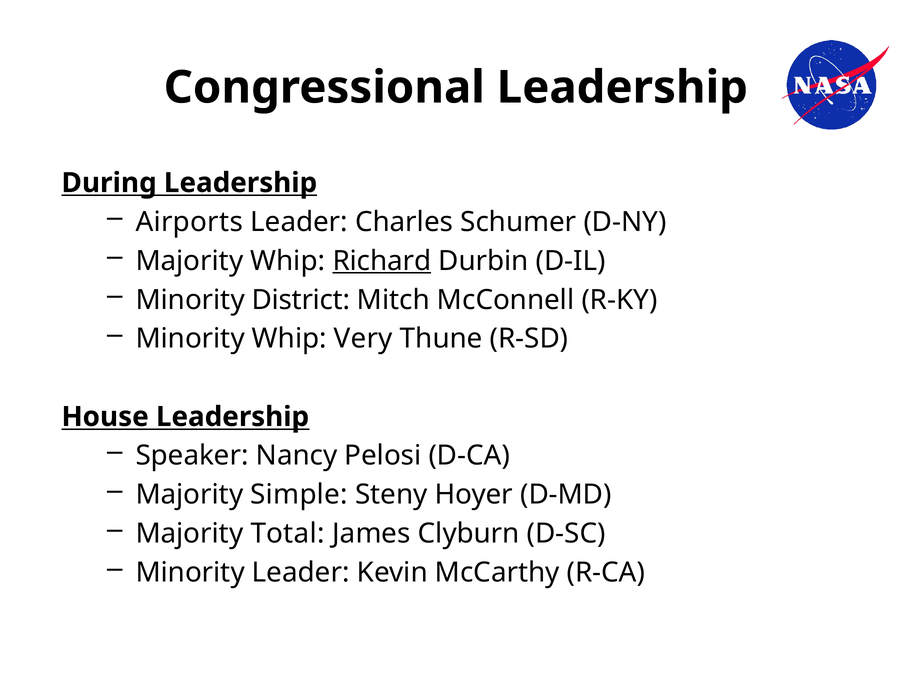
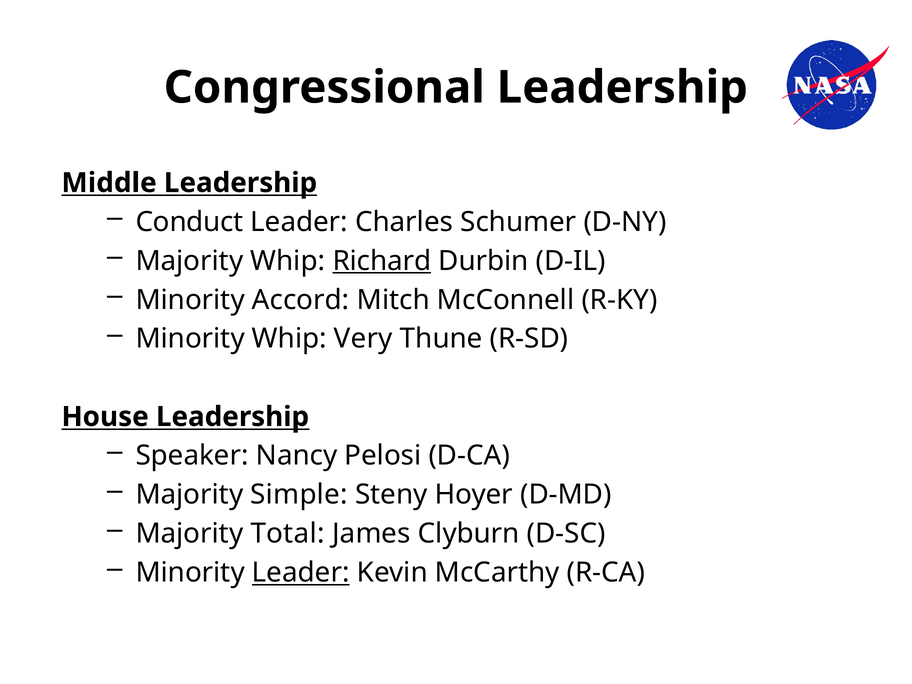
During: During -> Middle (109, 183)
Airports: Airports -> Conduct (190, 222)
District: District -> Accord (301, 300)
Leader underline: none -> present (301, 573)
